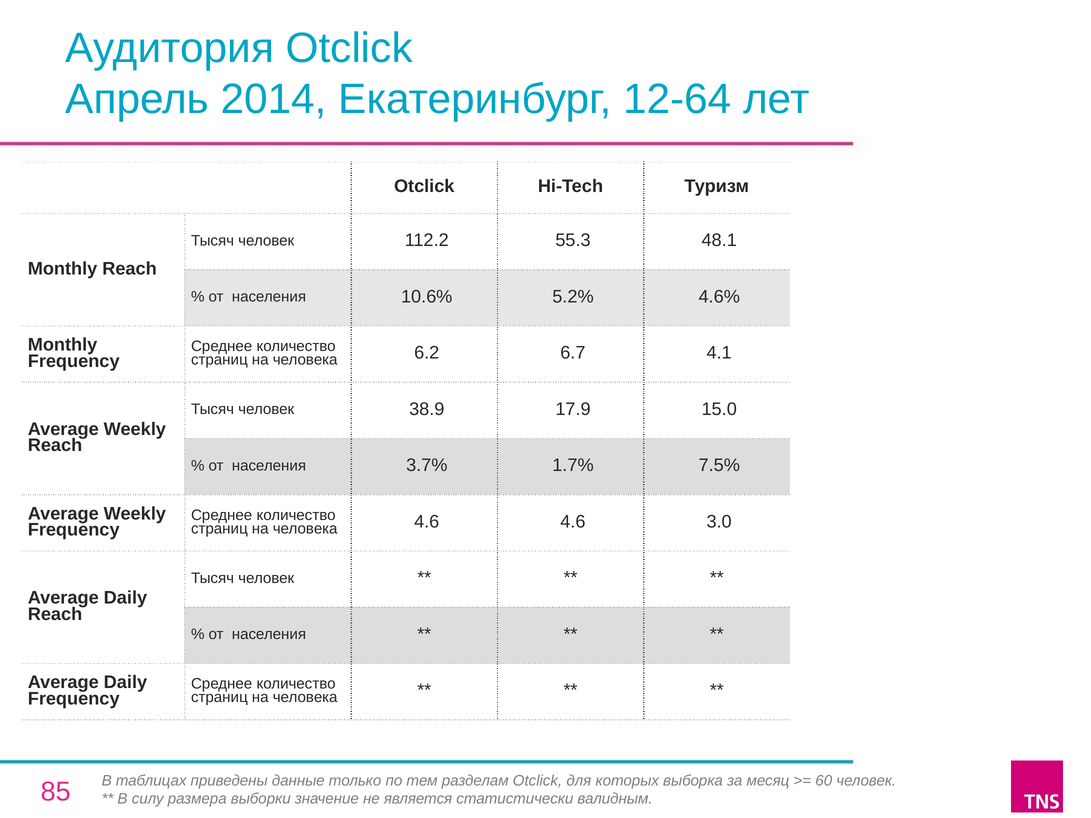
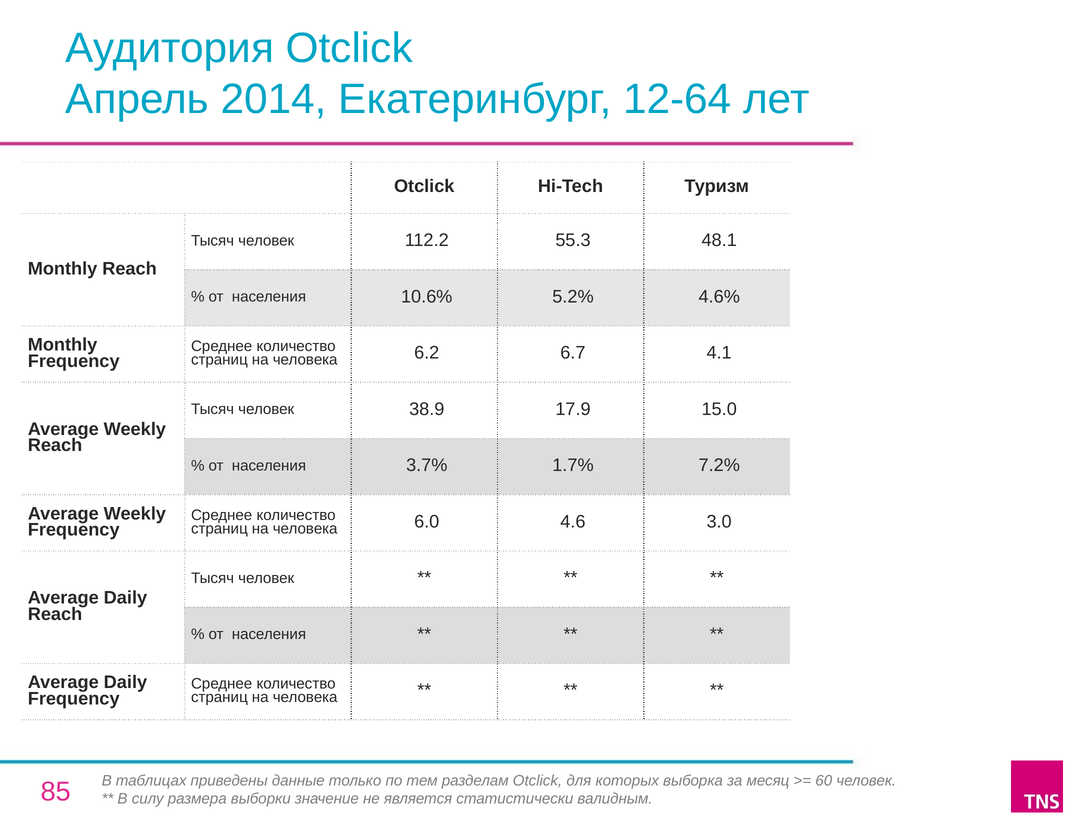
7.5%: 7.5% -> 7.2% (719, 466)
человека 4.6: 4.6 -> 6.0 (427, 522)
